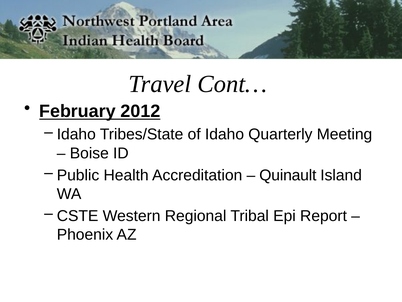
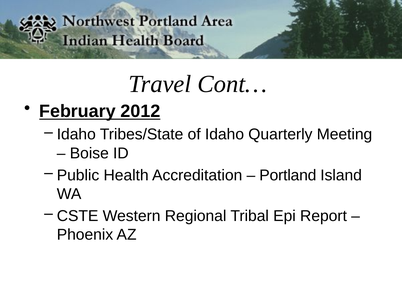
Quinault: Quinault -> Portland (288, 175)
